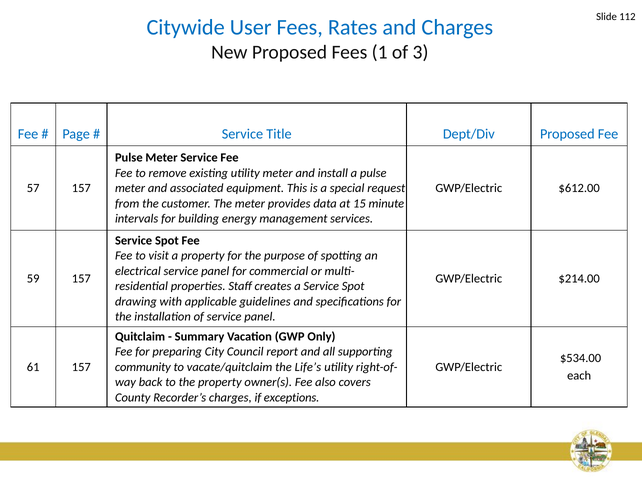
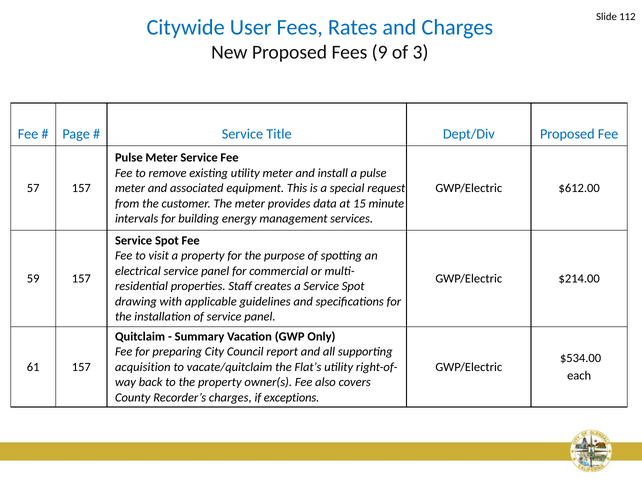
1: 1 -> 9 (380, 52)
community: community -> acquisition (143, 367)
Life’s: Life’s -> Flat’s (308, 367)
